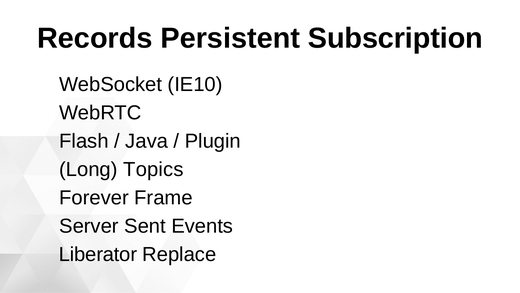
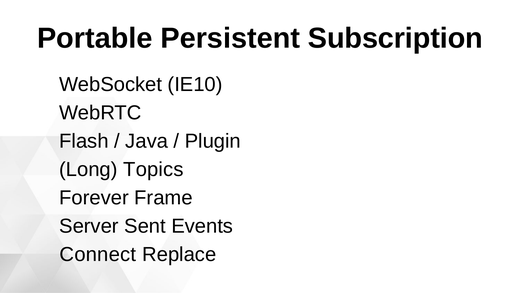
Records: Records -> Portable (95, 38)
Liberator: Liberator -> Connect (98, 254)
